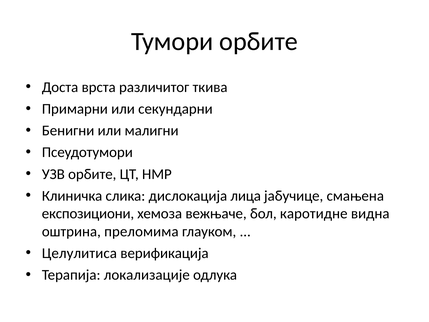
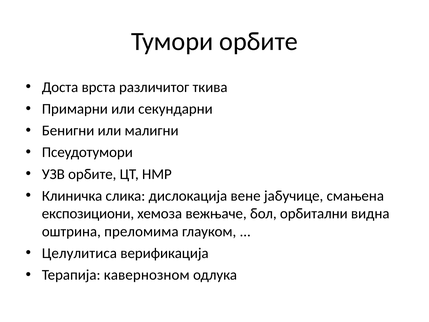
лица: лица -> вене (246, 196)
каротидне: каротидне -> орбитални (314, 214)
локализације: локализације -> кавернозном (147, 275)
